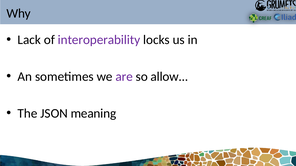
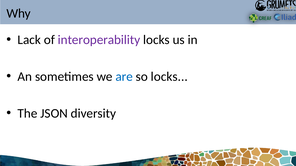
are colour: purple -> blue (124, 77)
so allow: allow -> locks (169, 77)
meaning: meaning -> diversity (93, 114)
